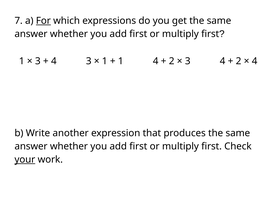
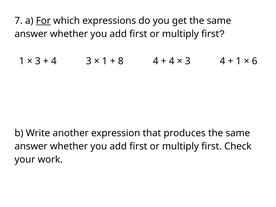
1: 1 -> 8 (121, 61)
2: 2 -> 4 (172, 61)
2: 2 -> 1 (239, 61)
4: 4 -> 6 (255, 61)
your underline: present -> none (25, 160)
